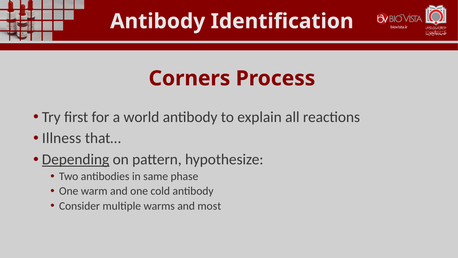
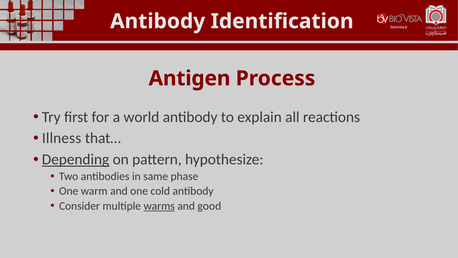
Corners: Corners -> Antigen (190, 78)
warms underline: none -> present (159, 206)
most: most -> good (209, 206)
